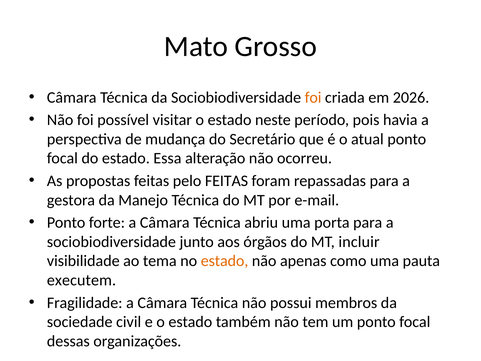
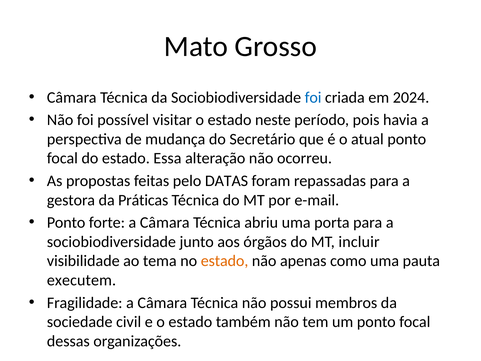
foi colour: orange -> blue (313, 97)
2026: 2026 -> 2024 (411, 97)
pelo FEITAS: FEITAS -> DATAS (226, 181)
Manejo: Manejo -> Práticas (143, 200)
